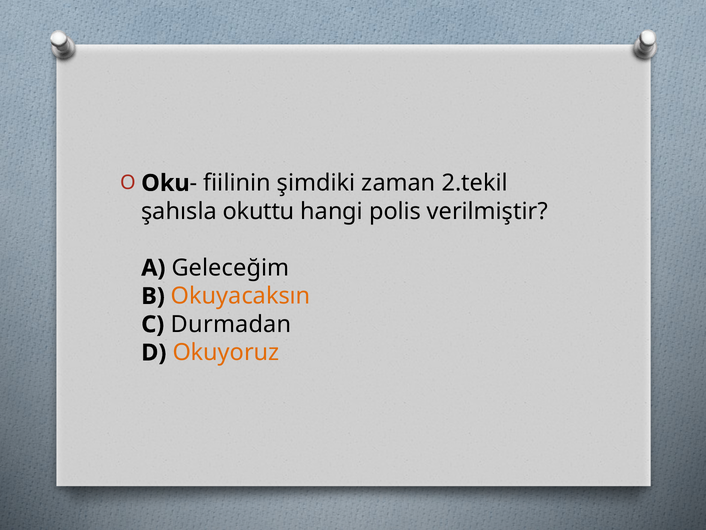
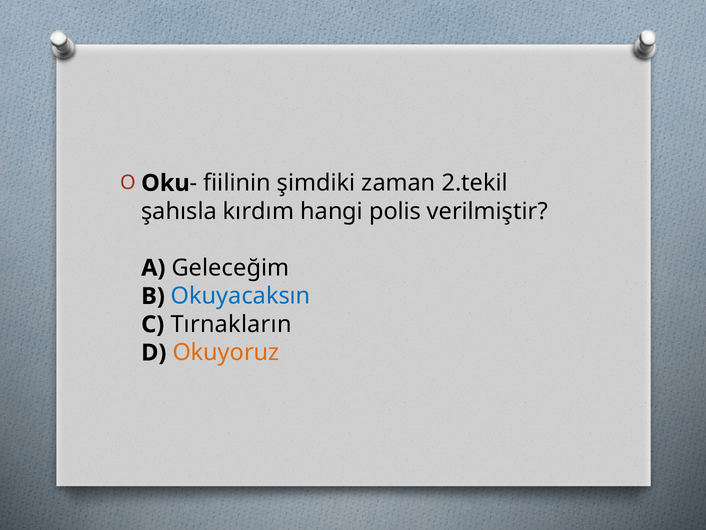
okuttu: okuttu -> kırdım (258, 211)
Okuyacaksın colour: orange -> blue (241, 296)
Durmadan: Durmadan -> Tırnakların (231, 324)
